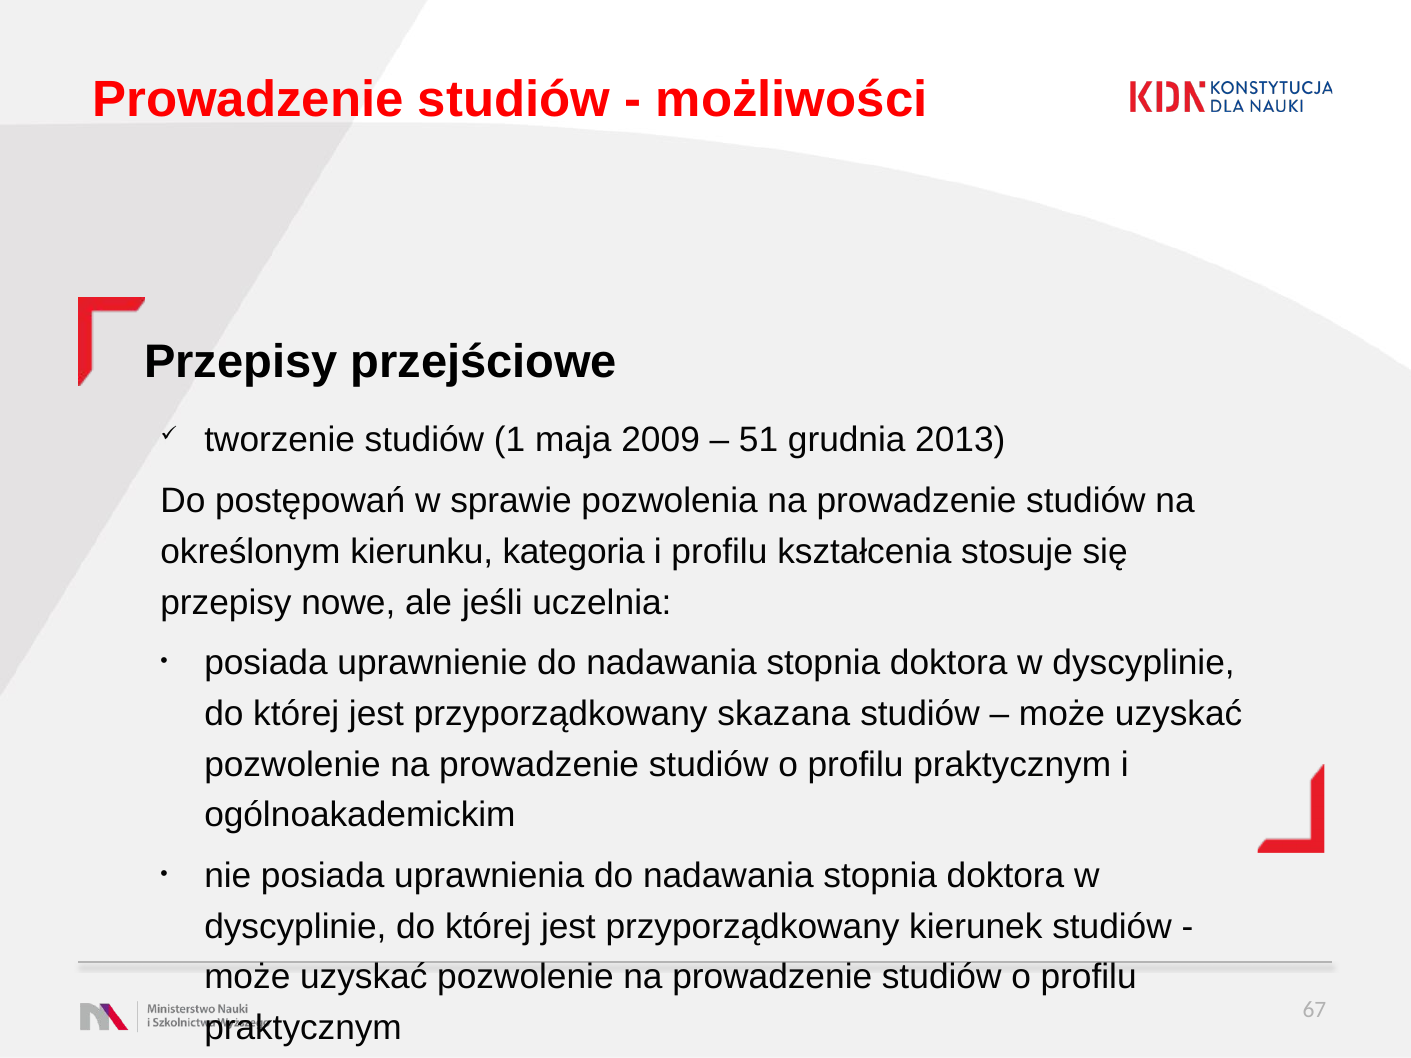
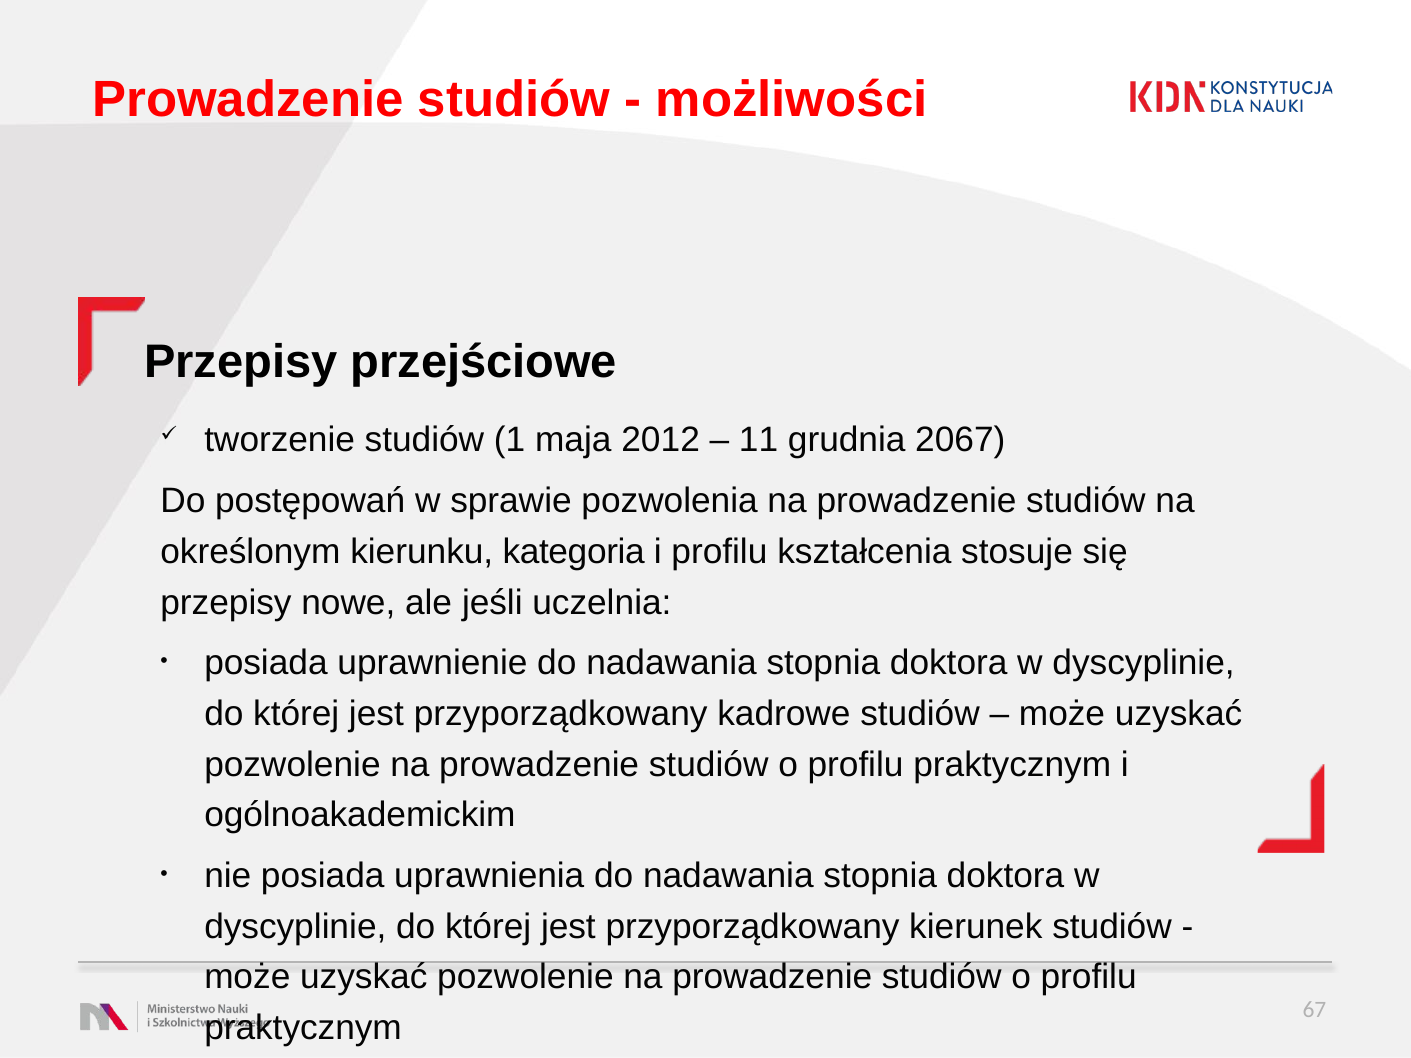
2009: 2009 -> 2012 (661, 440)
51: 51 -> 11 (759, 440)
2013: 2013 -> 2067 (960, 440)
skazana: skazana -> kadrowe (784, 714)
